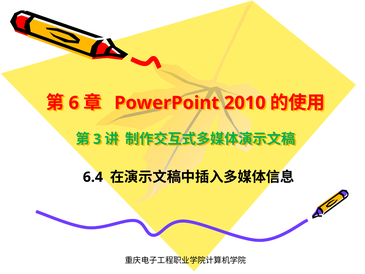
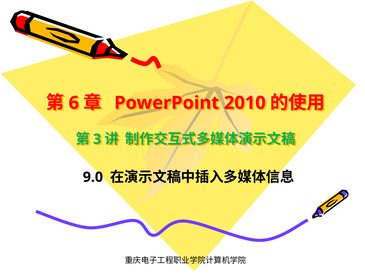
6.4: 6.4 -> 9.0 (93, 177)
